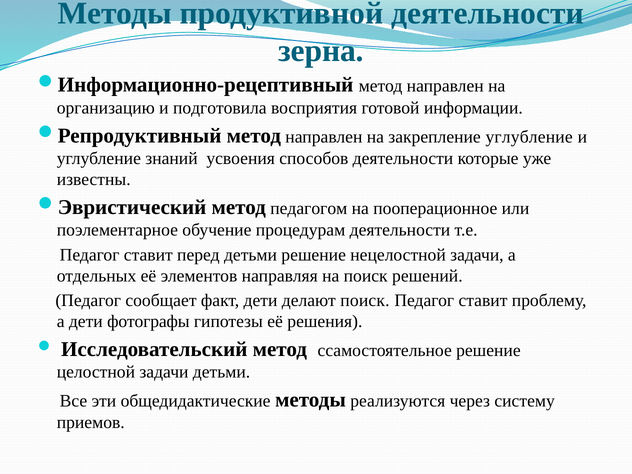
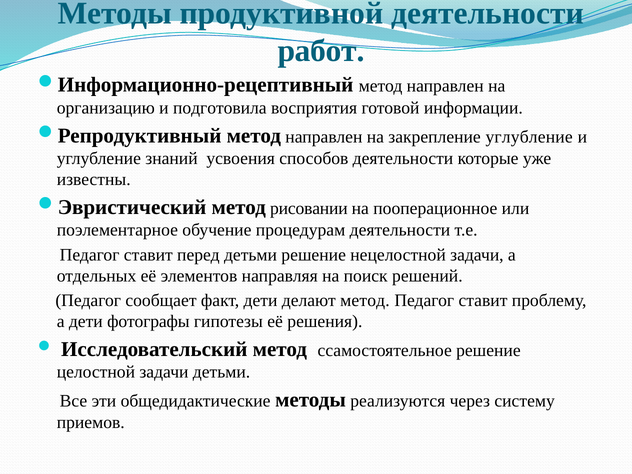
зерна: зерна -> работ (321, 51)
педагогом: педагогом -> рисовании (309, 208)
делают поиск: поиск -> метод (365, 300)
